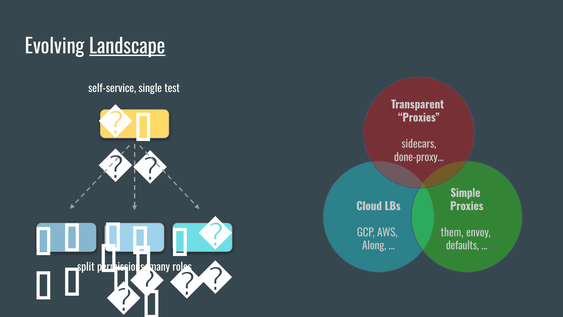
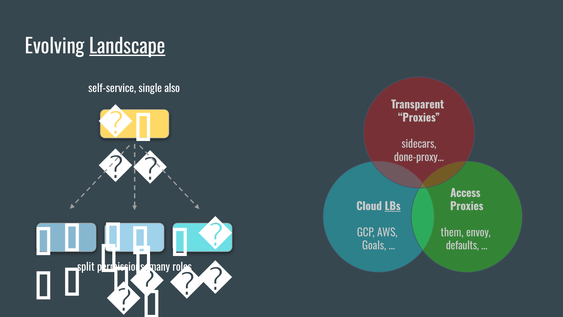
test: test -> also (172, 88)
Simple: Simple -> Access (465, 193)
LBs underline: none -> present (393, 206)
Along: Along -> Goals (374, 246)
